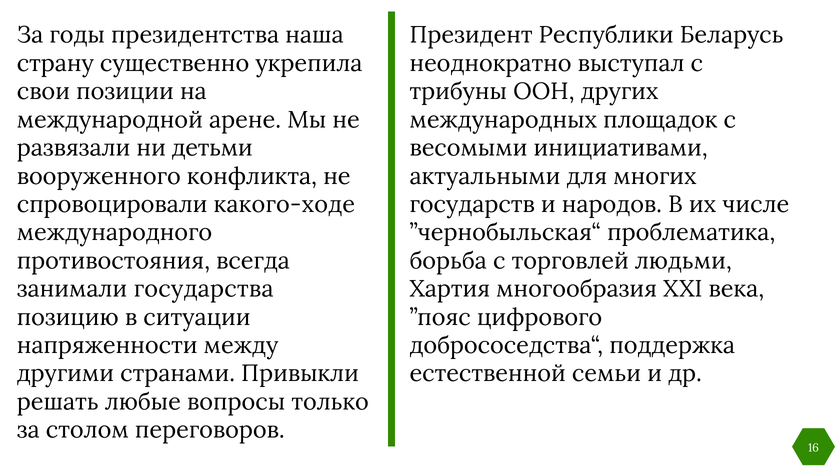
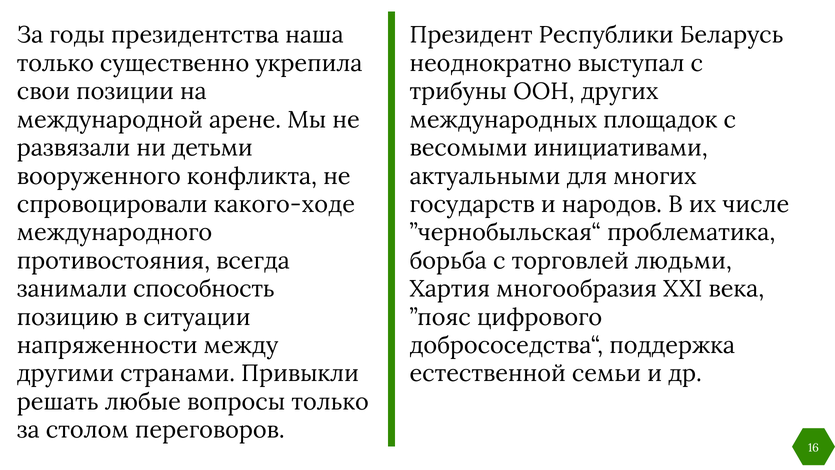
страну: страну -> только (55, 63)
государства: государства -> способность (204, 289)
